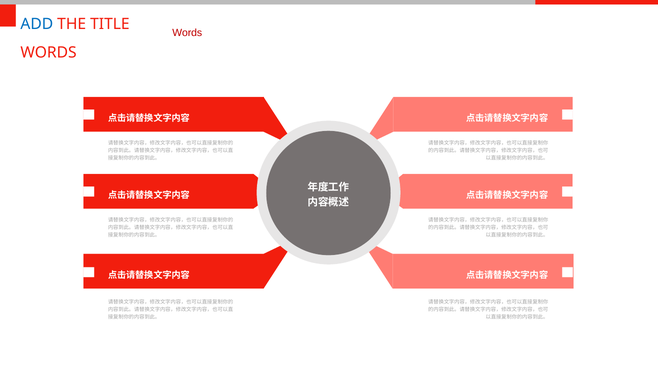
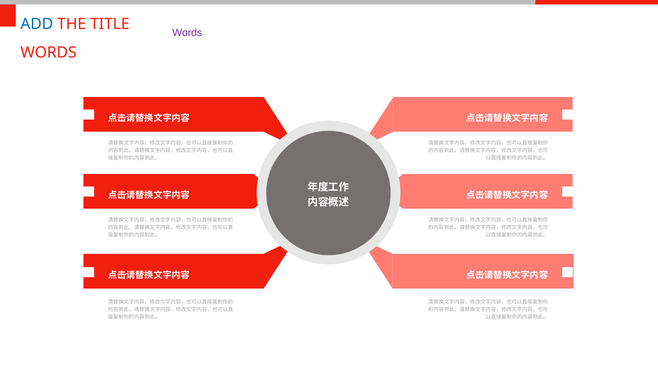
Words colour: red -> purple (187, 33)
